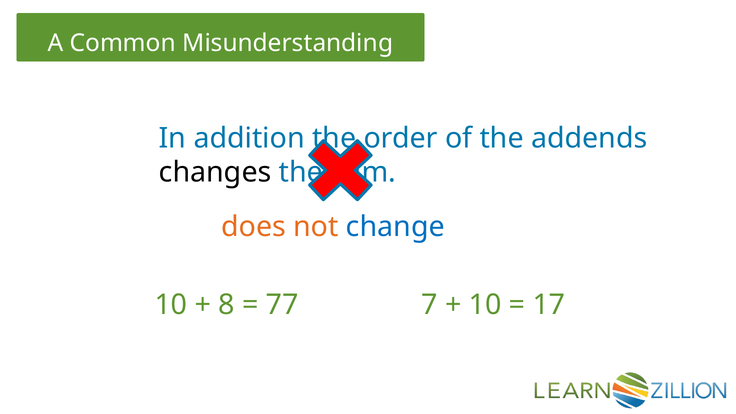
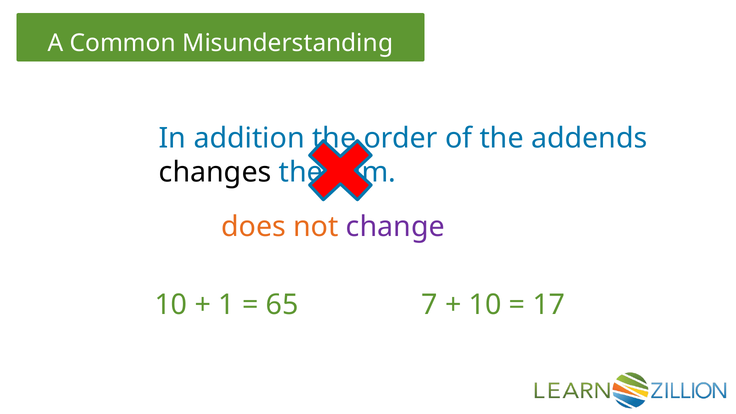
change colour: blue -> purple (395, 227)
8: 8 -> 1 (227, 305)
77: 77 -> 65 (282, 305)
